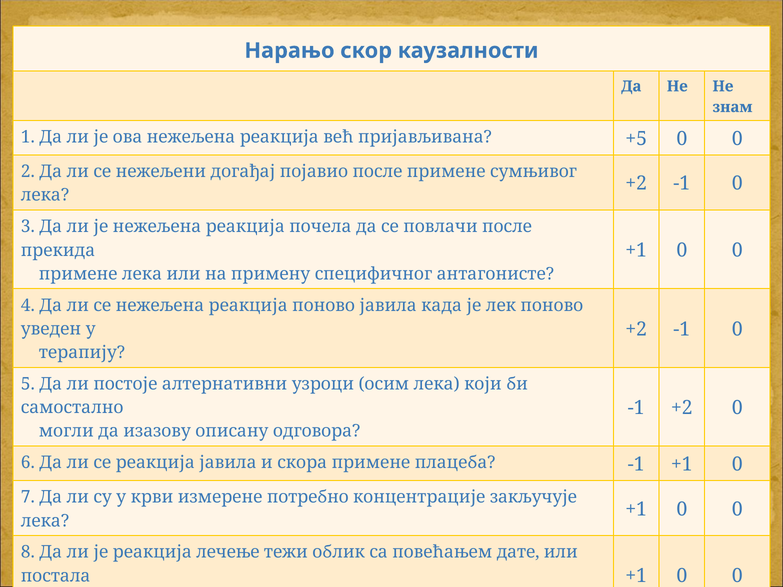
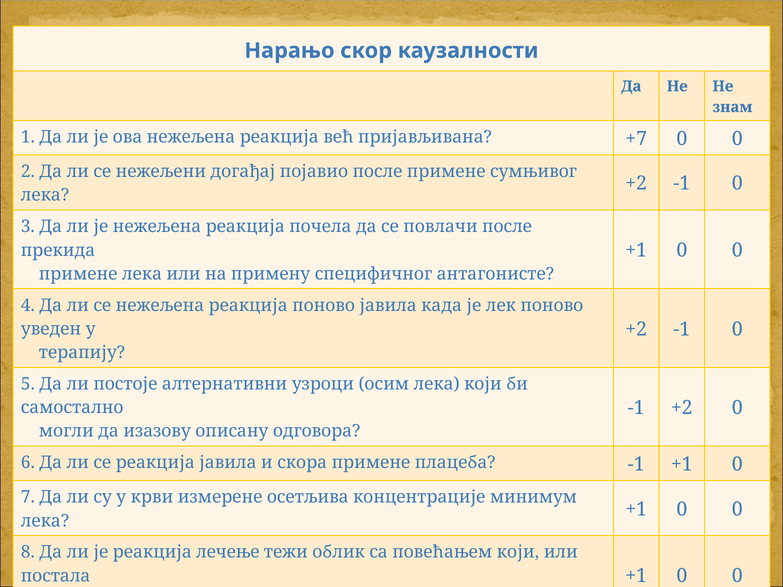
+5: +5 -> +7 (636, 139)
потребно: потребно -> осетљива (308, 497)
закључује: закључује -> минимум (533, 497)
повећањем дате: дате -> који (518, 552)
